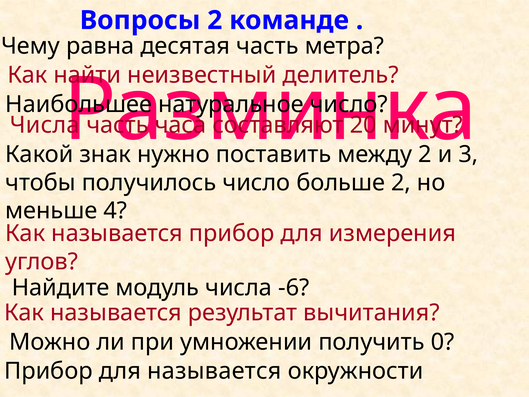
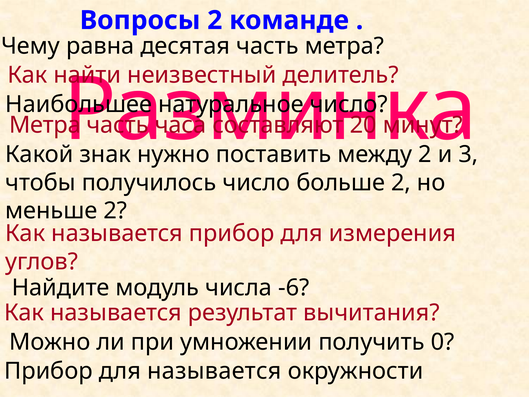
Числа: Числа -> Метра (45, 125)
меньше 4: 4 -> 2 (115, 211)
